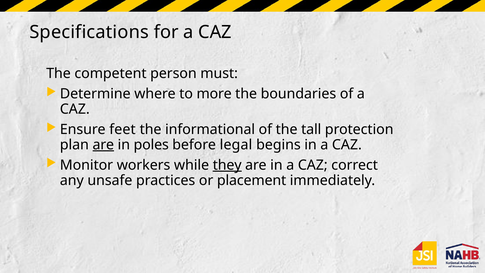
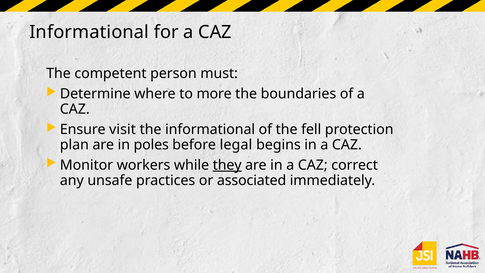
Specifications: Specifications -> Informational (89, 32)
feet: feet -> visit (123, 129)
tall: tall -> fell (311, 129)
are underline: present -> none (103, 145)
placement: placement -> associated (252, 180)
